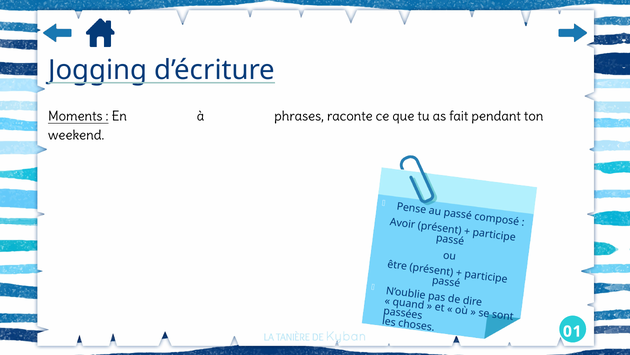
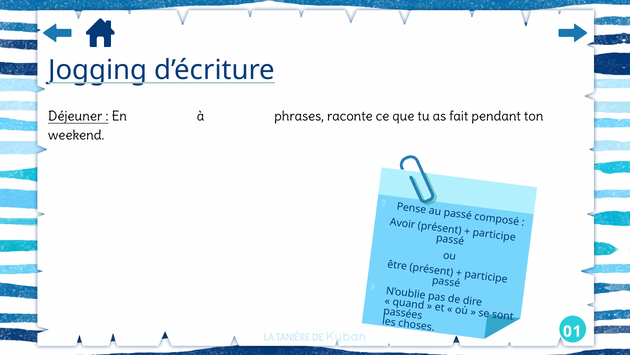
Moments: Moments -> Déjeuner (75, 116)
